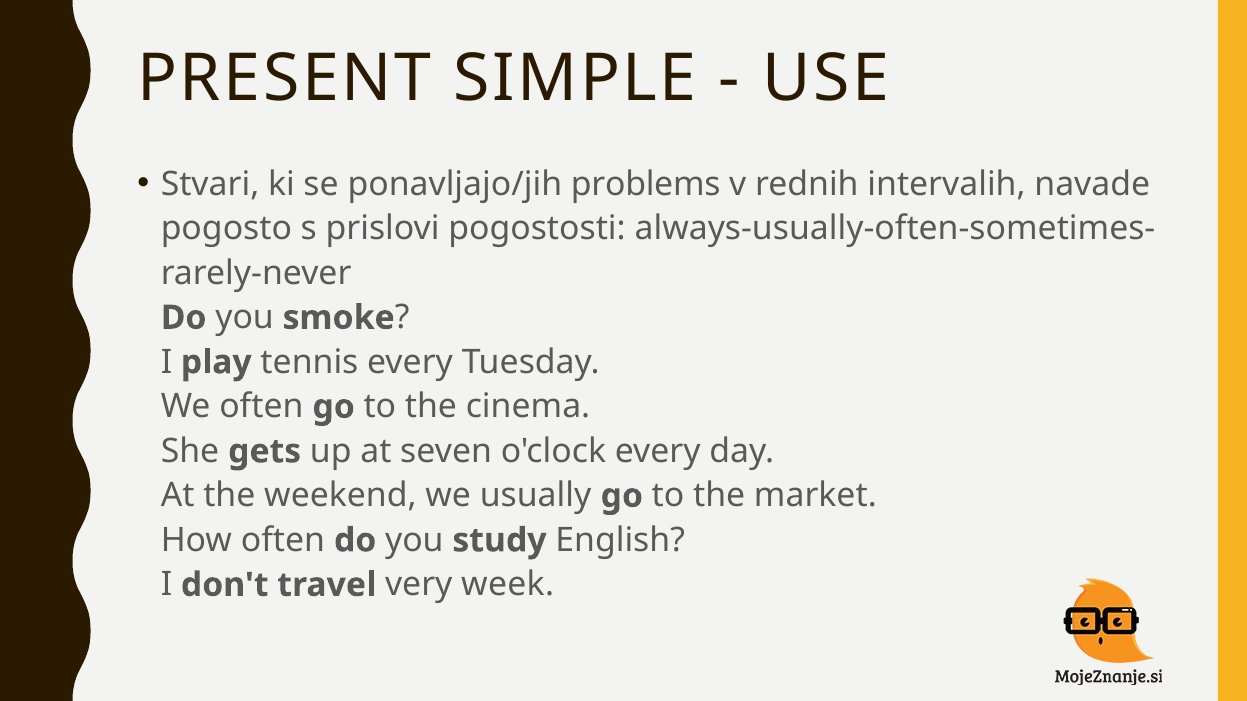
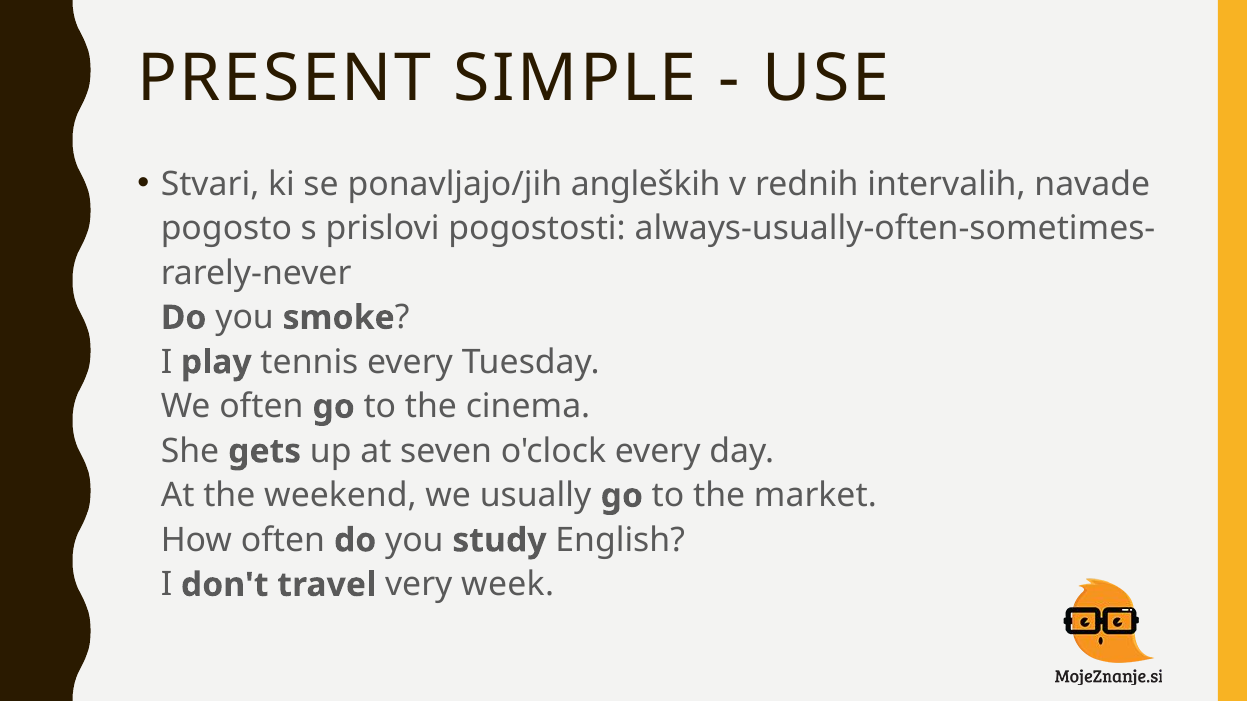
problems: problems -> angleških (646, 184)
